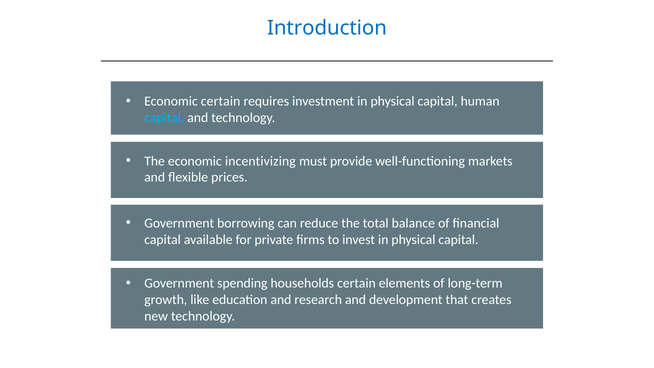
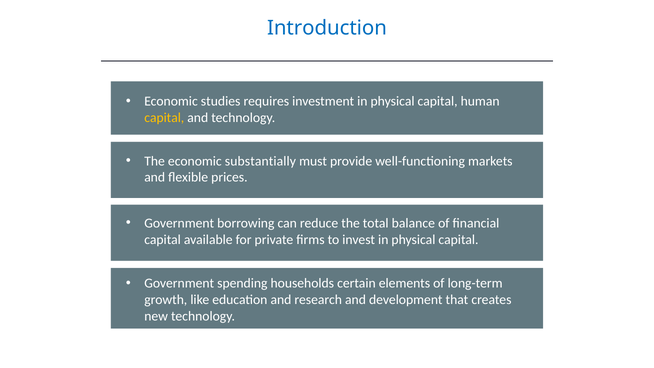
Economic certain: certain -> studies (221, 101)
capital colour: light blue -> yellow (164, 118)
incentivizing: incentivizing -> substantially (260, 161)
